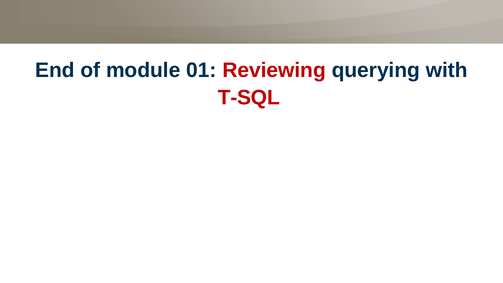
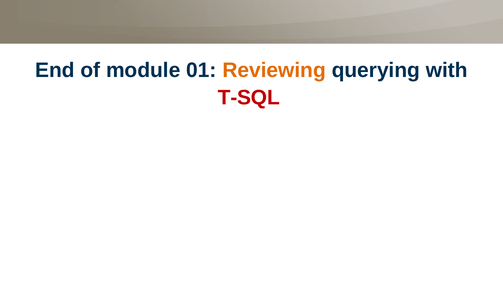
Reviewing colour: red -> orange (274, 70)
